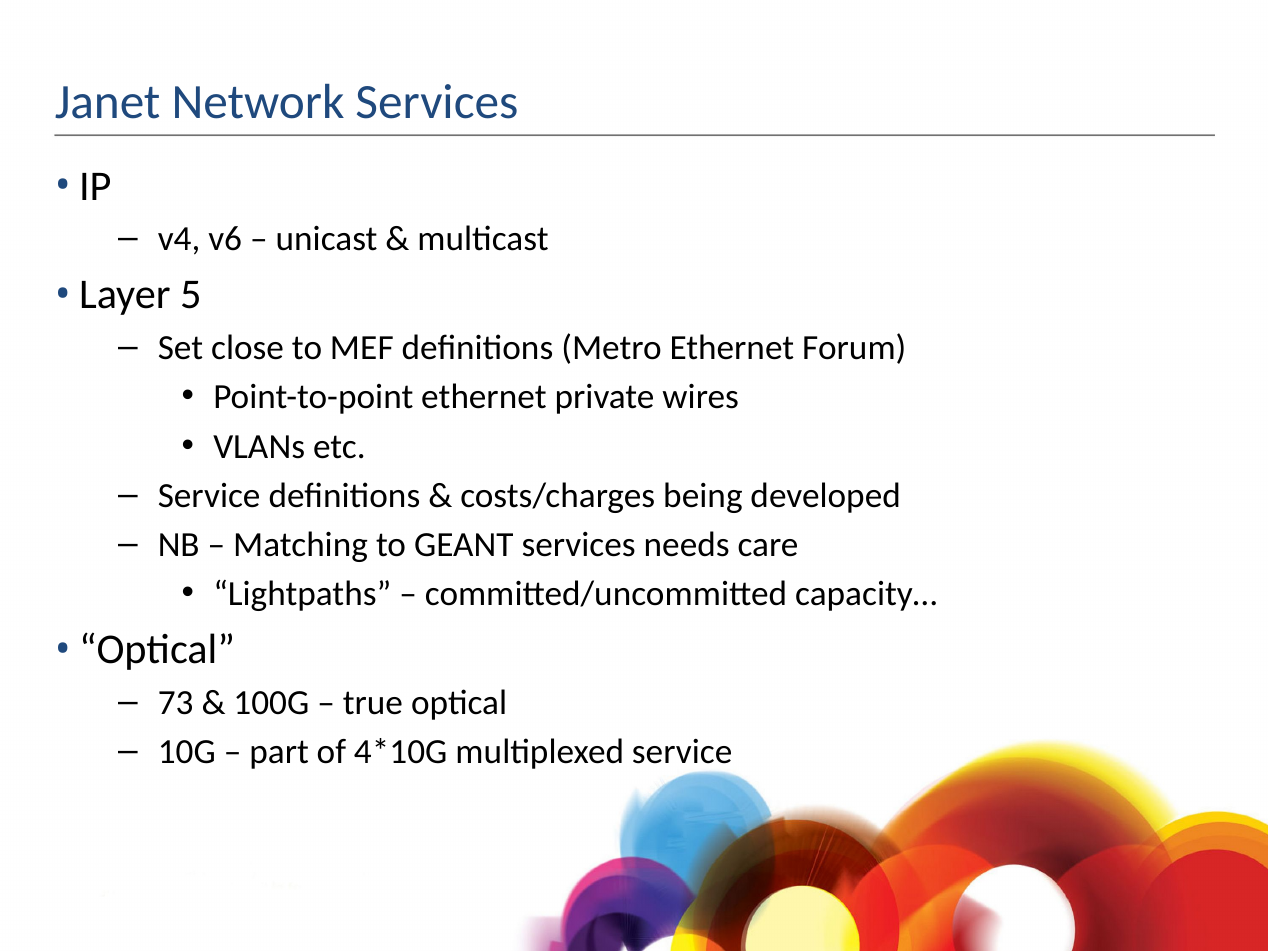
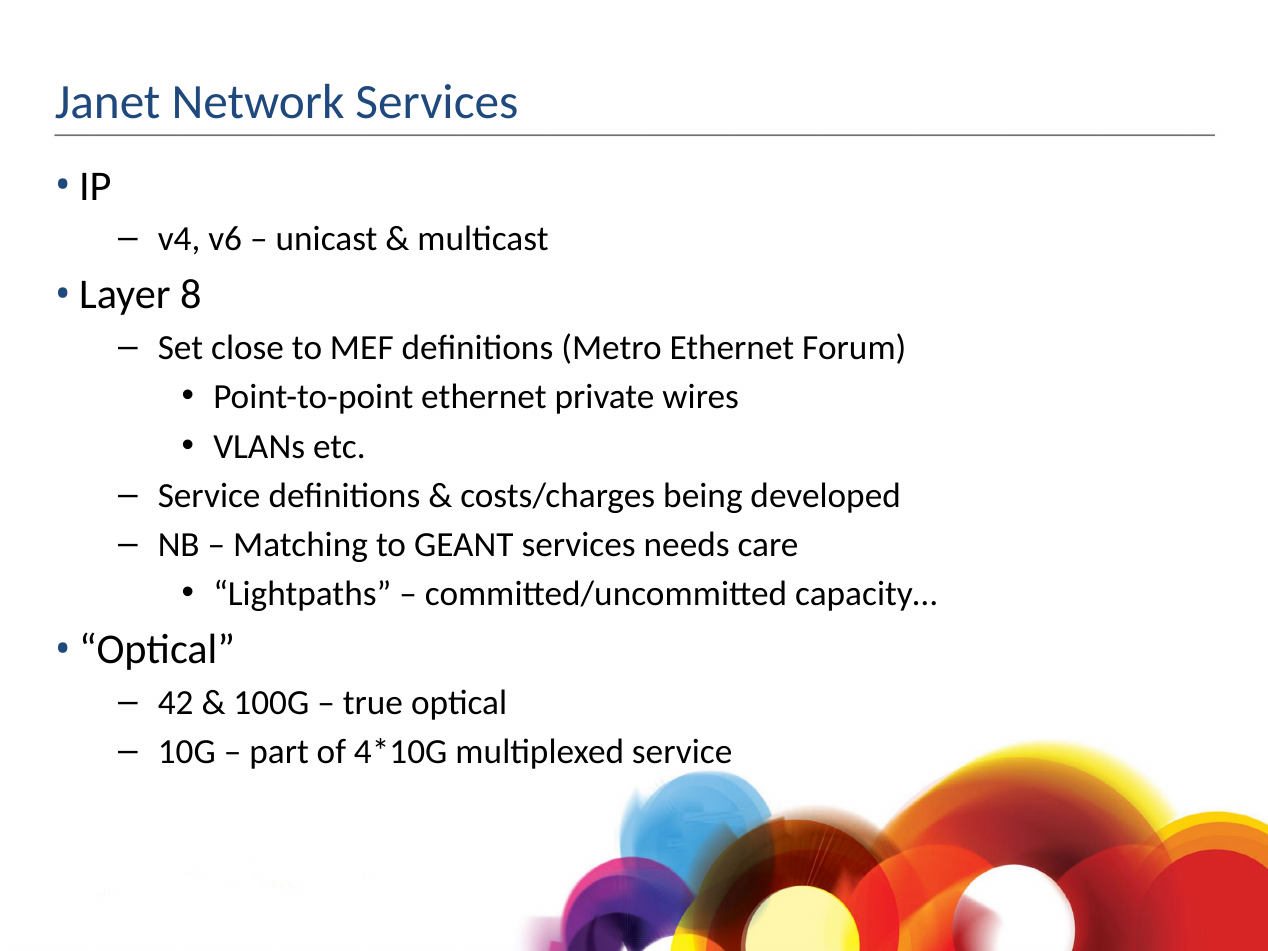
5: 5 -> 8 (191, 295)
73: 73 -> 42 (176, 703)
